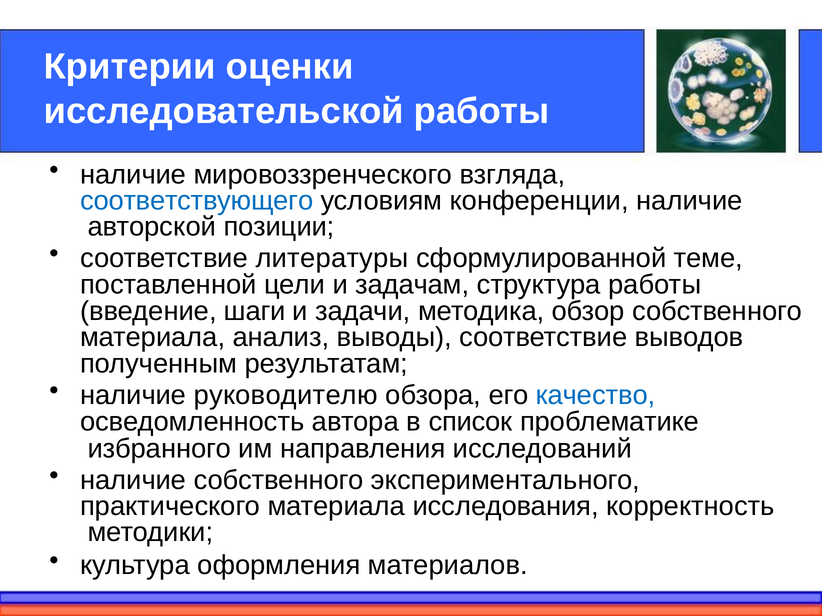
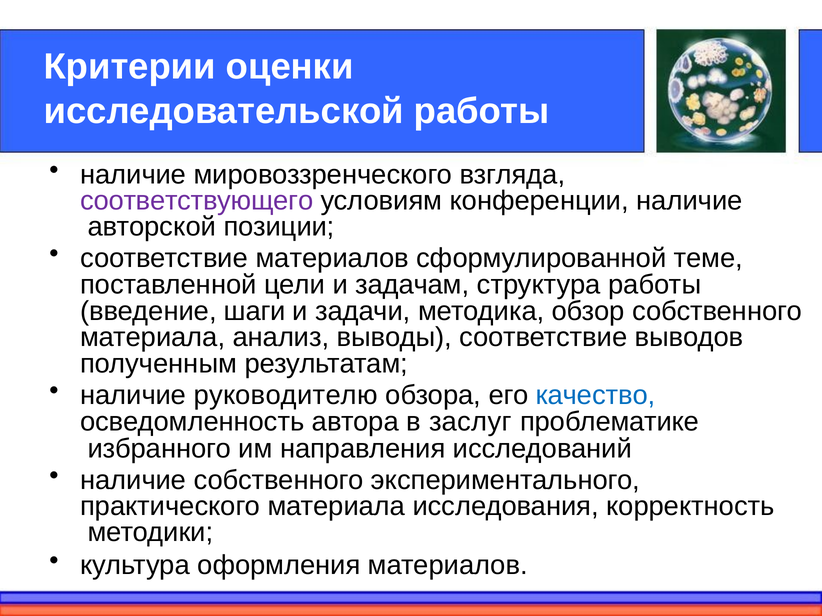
соответствующего colour: blue -> purple (197, 201)
соответствие литературы: литературы -> материалов (332, 259)
список: список -> заслуг (470, 422)
